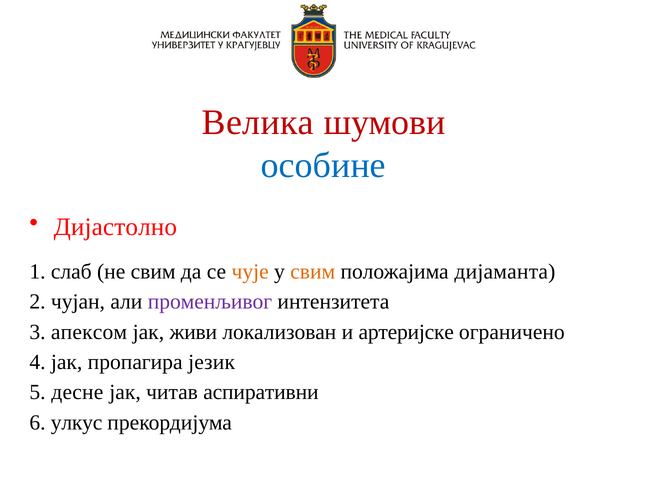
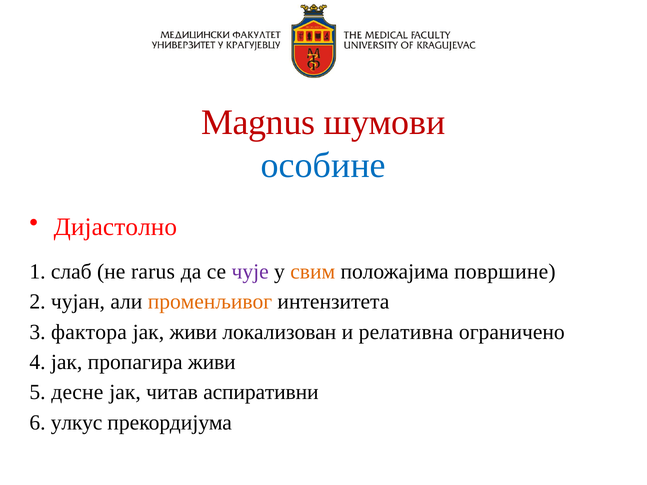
Велика: Велика -> Magnus (258, 122)
не свим: свим -> rarus (153, 272)
чује colour: orange -> purple (250, 272)
дијаманта: дијаманта -> површине (505, 272)
променљивог colour: purple -> orange (210, 302)
апексом: апексом -> фактора (89, 332)
артеријске: артеријске -> релативна (406, 332)
пропагира језик: језик -> живи (212, 362)
